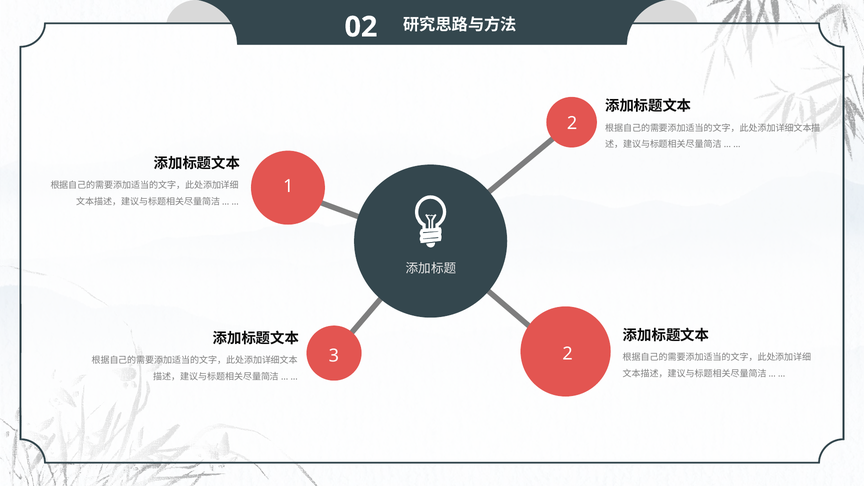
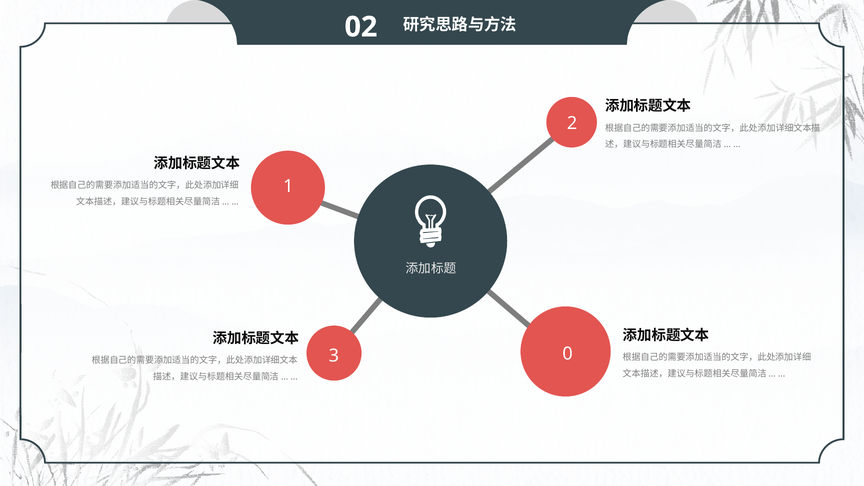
3 2: 2 -> 0 (568, 354)
